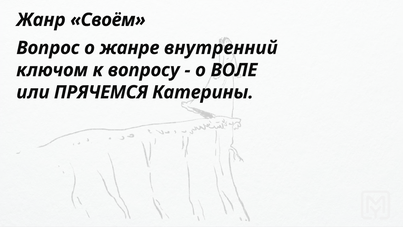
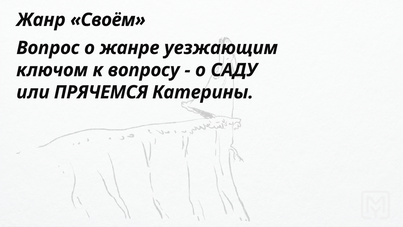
внутренний: внутренний -> уезжающим (221, 48)
ВОЛЕ: ВОЛЕ -> САДУ (234, 70)
